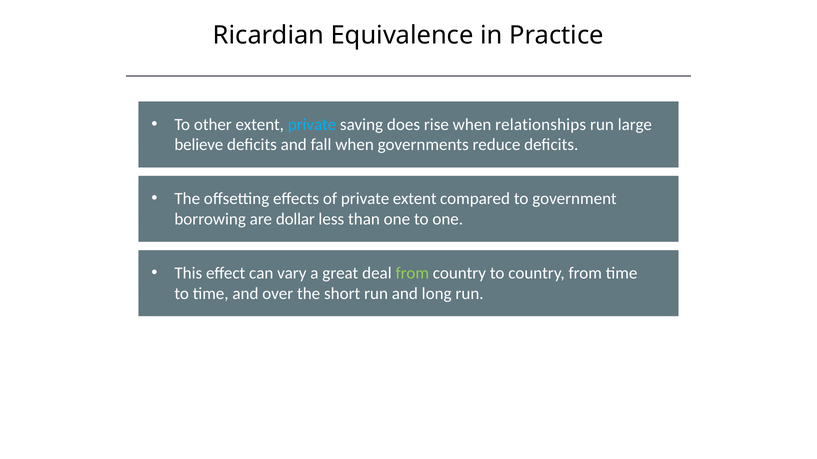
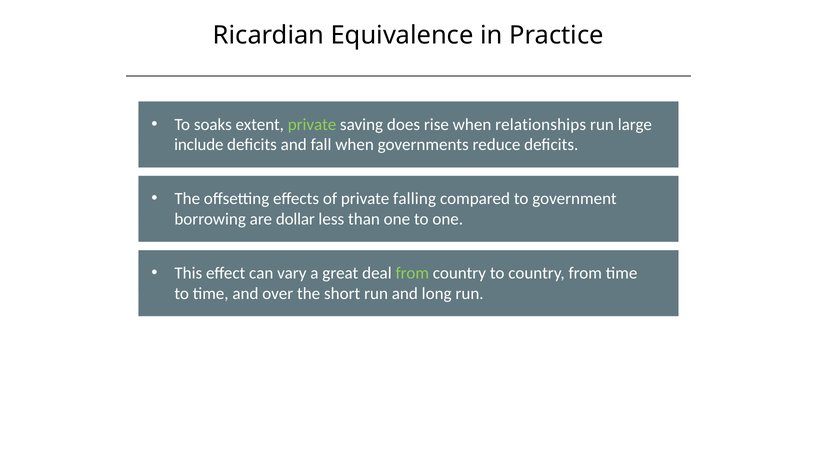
other: other -> soaks (213, 125)
private colour: light blue -> light green (312, 125)
believe: believe -> include (199, 145)
private extent: extent -> falling (415, 199)
